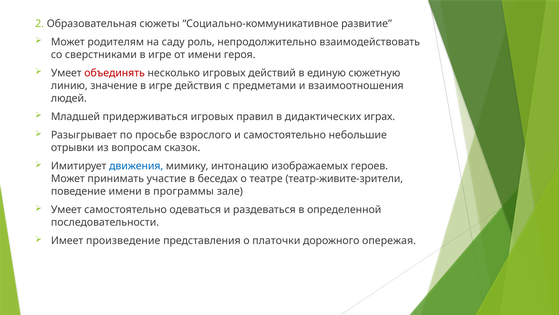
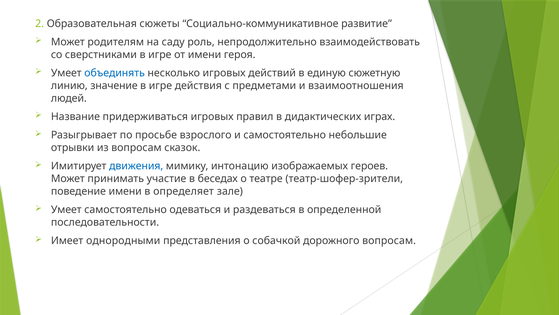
объединять colour: red -> blue (115, 73)
Младшей: Младшей -> Название (75, 116)
театр-живите-зрители: театр-живите-зрители -> театр-шофер-зрители (344, 178)
программы: программы -> определяет (184, 191)
произведение: произведение -> однородными (123, 240)
платочки: платочки -> собачкой (276, 240)
дорожного опережая: опережая -> вопросам (389, 240)
